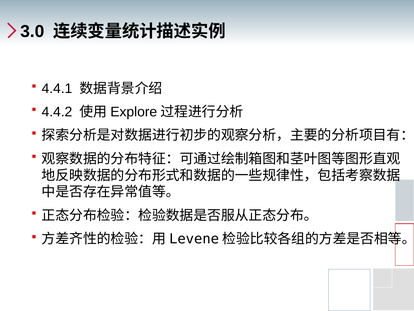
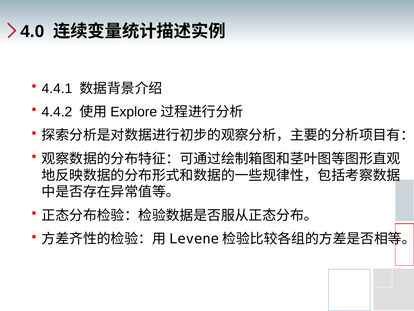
3.0: 3.0 -> 4.0 (32, 31)
